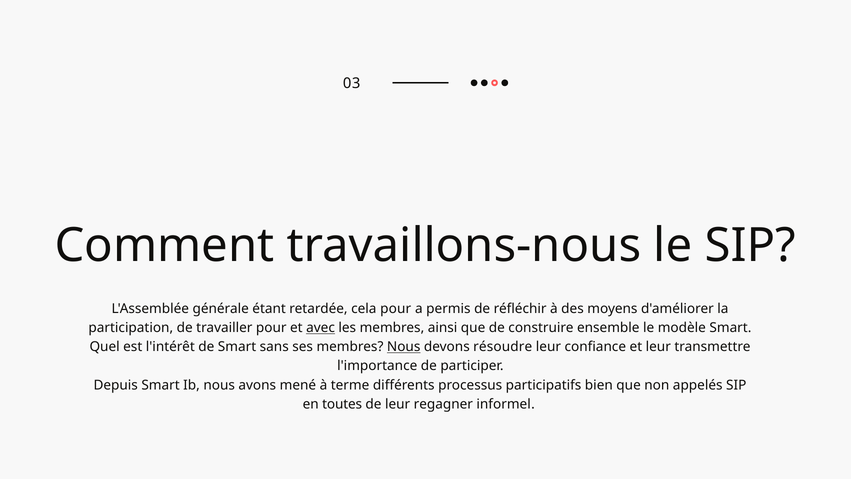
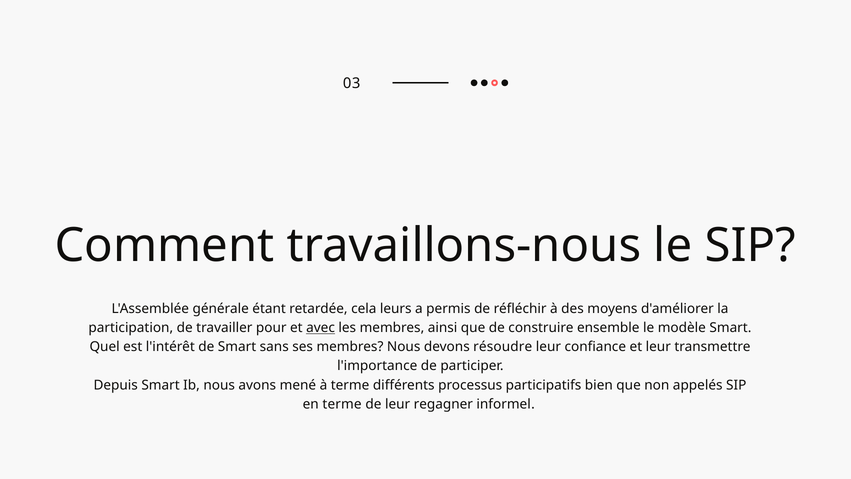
cela pour: pour -> leurs (396, 309)
Nous underline: present -> none (404, 347)
en toutes: toutes -> terme (342, 404)
